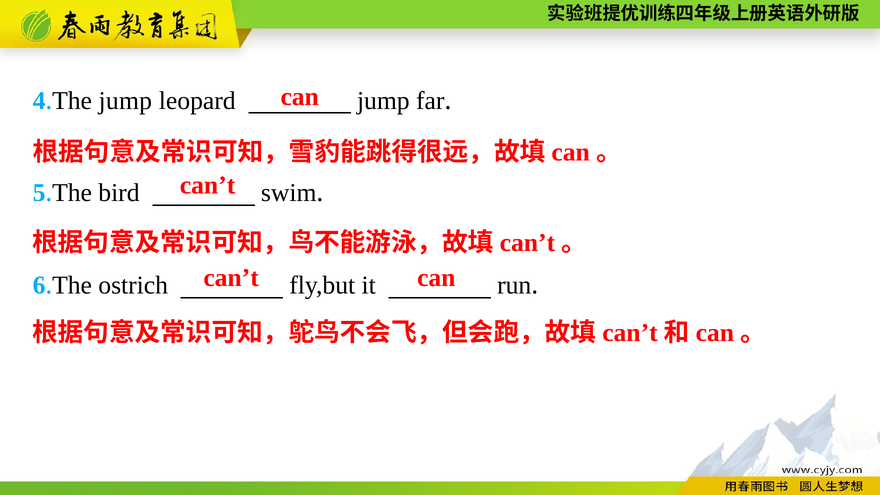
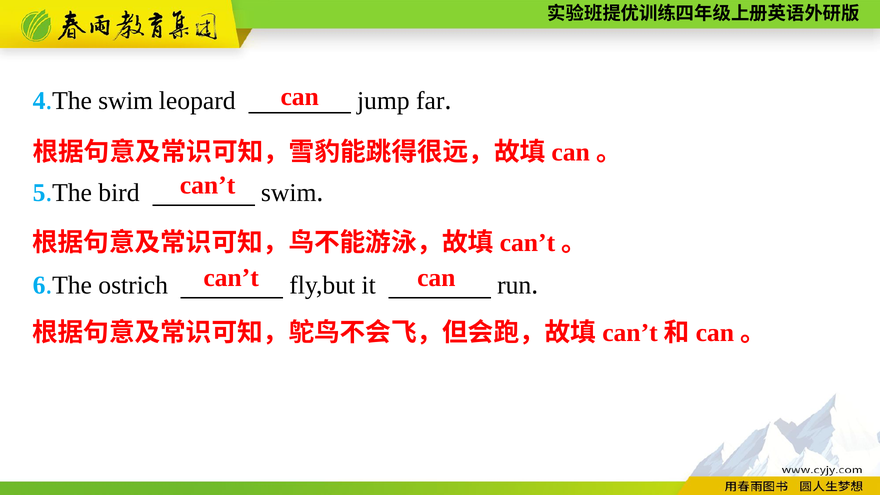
jump: jump -> swim (126, 101)
